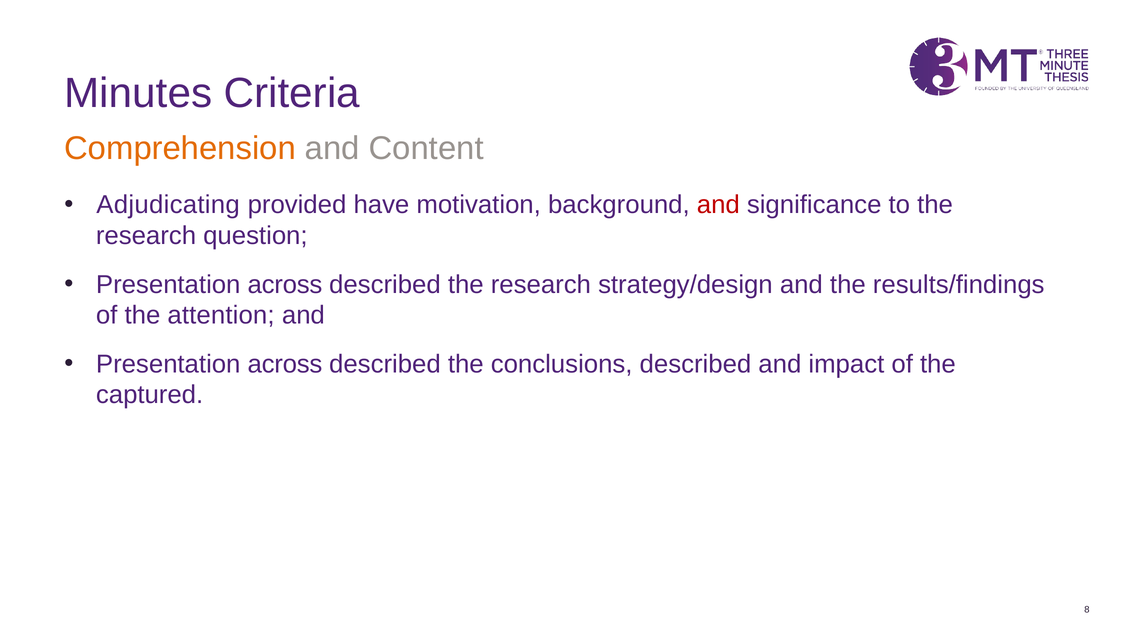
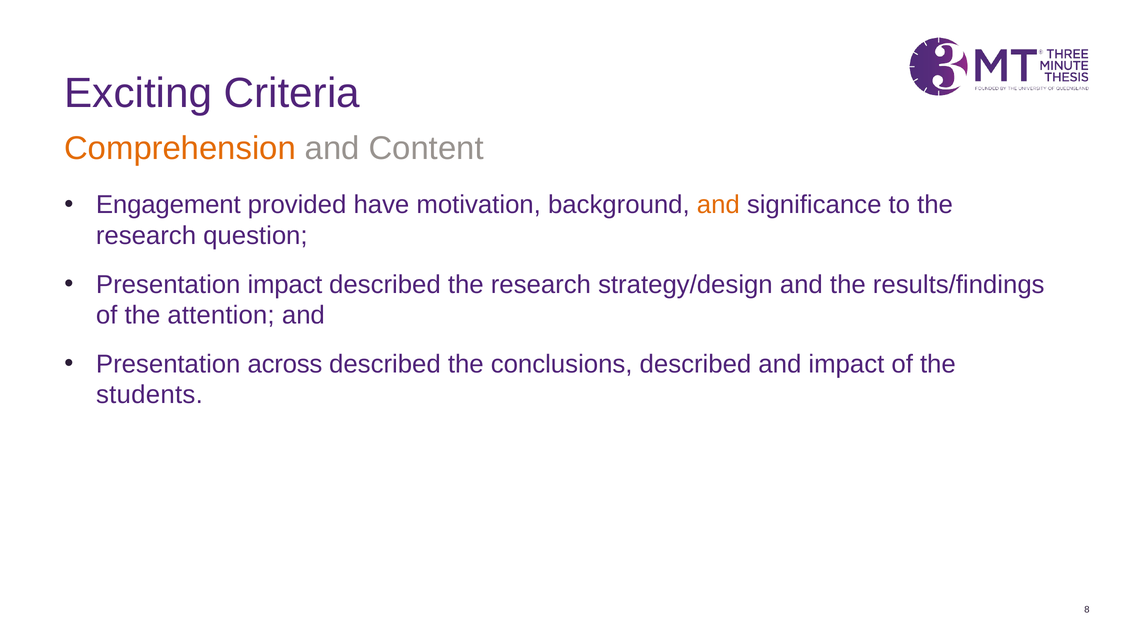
Minutes: Minutes -> Exciting (138, 93)
Adjudicating: Adjudicating -> Engagement (168, 205)
and colour: red -> orange (718, 205)
across: across -> impact (285, 284)
captured: captured -> students (149, 395)
